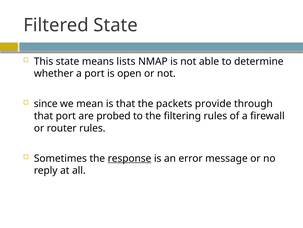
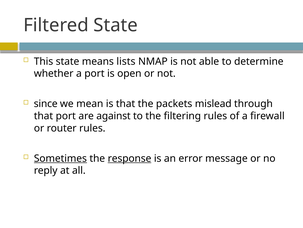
provide: provide -> mislead (213, 104)
probed: probed -> against (114, 116)
Sometimes underline: none -> present (60, 158)
